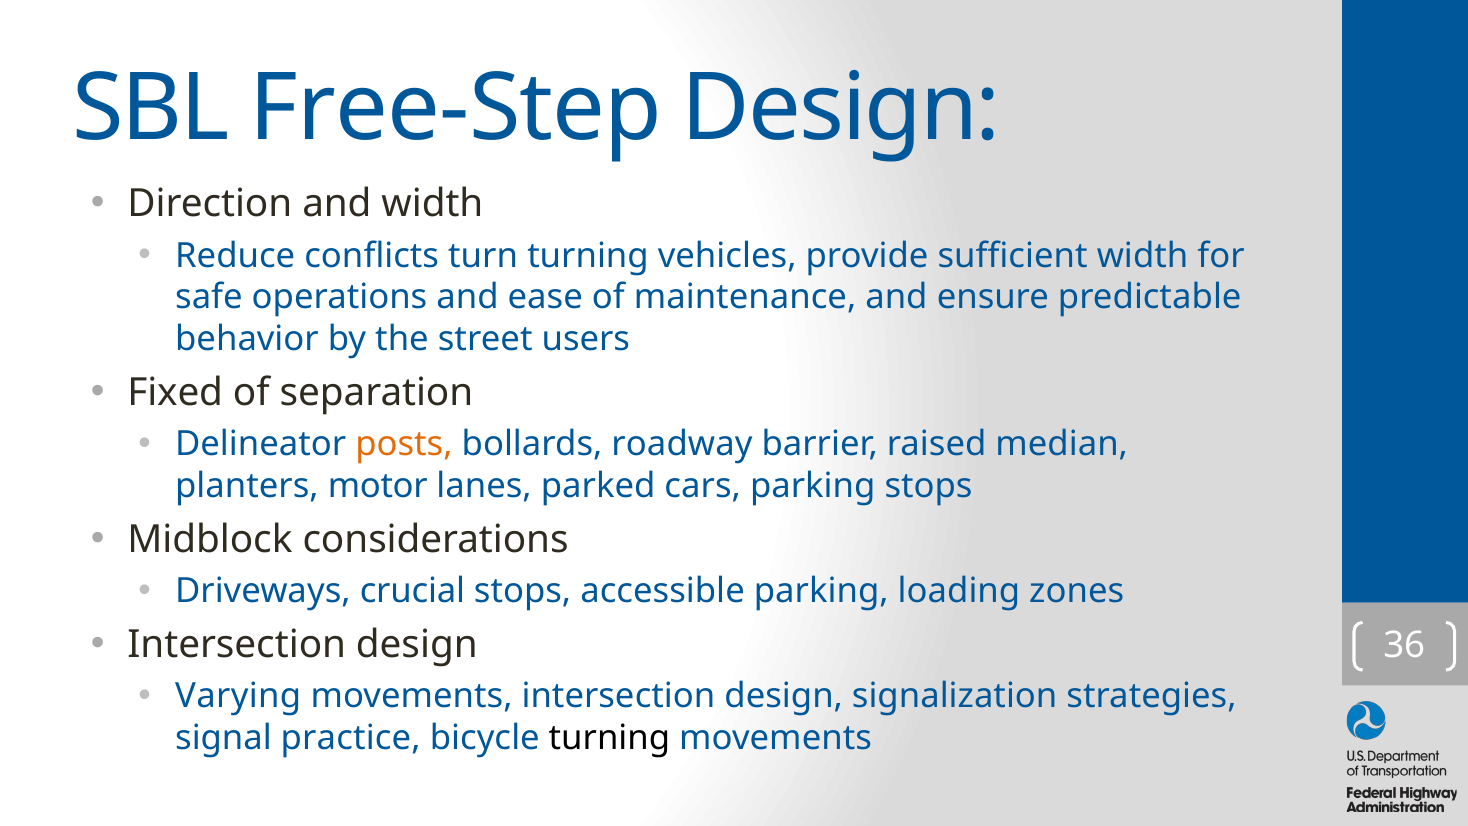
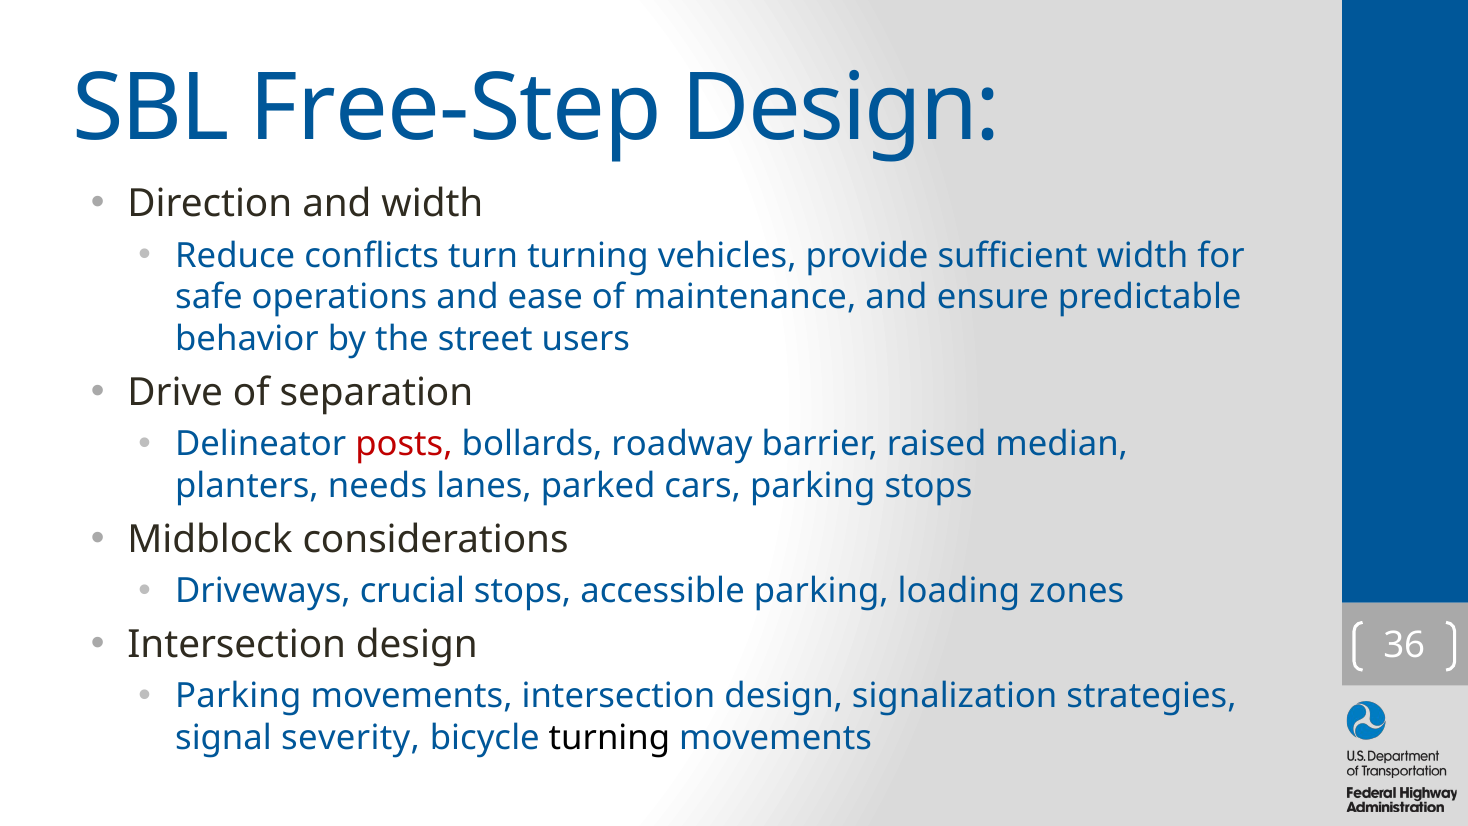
Fixed: Fixed -> Drive (175, 392)
posts colour: orange -> red (404, 444)
motor: motor -> needs (377, 486)
Varying: Varying -> Parking (238, 696)
practice: practice -> severity (351, 738)
